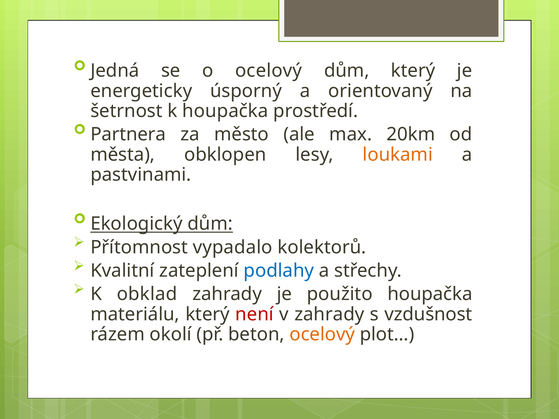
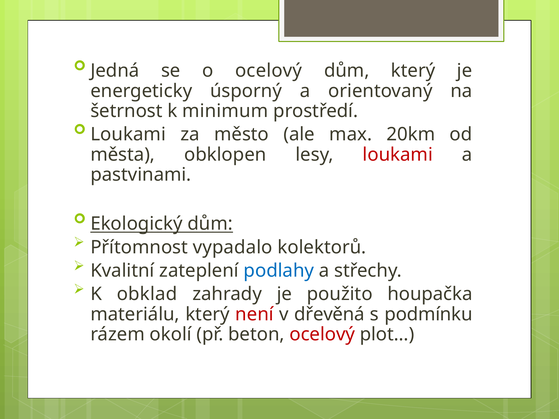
k houpačka: houpačka -> minimum (225, 111)
Partnera: Partnera -> Loukami (128, 135)
loukami colour: orange -> red (398, 155)
v zahrady: zahrady -> dřevěná (329, 314)
vzdušnost: vzdušnost -> podmínku (429, 314)
ocelový colour: orange -> red (322, 335)
